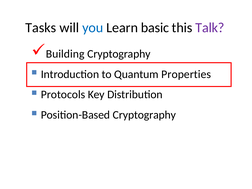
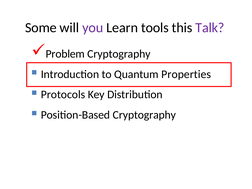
Tasks: Tasks -> Some (41, 28)
you colour: blue -> purple (93, 28)
basic: basic -> tools (155, 28)
Building: Building -> Problem (65, 54)
